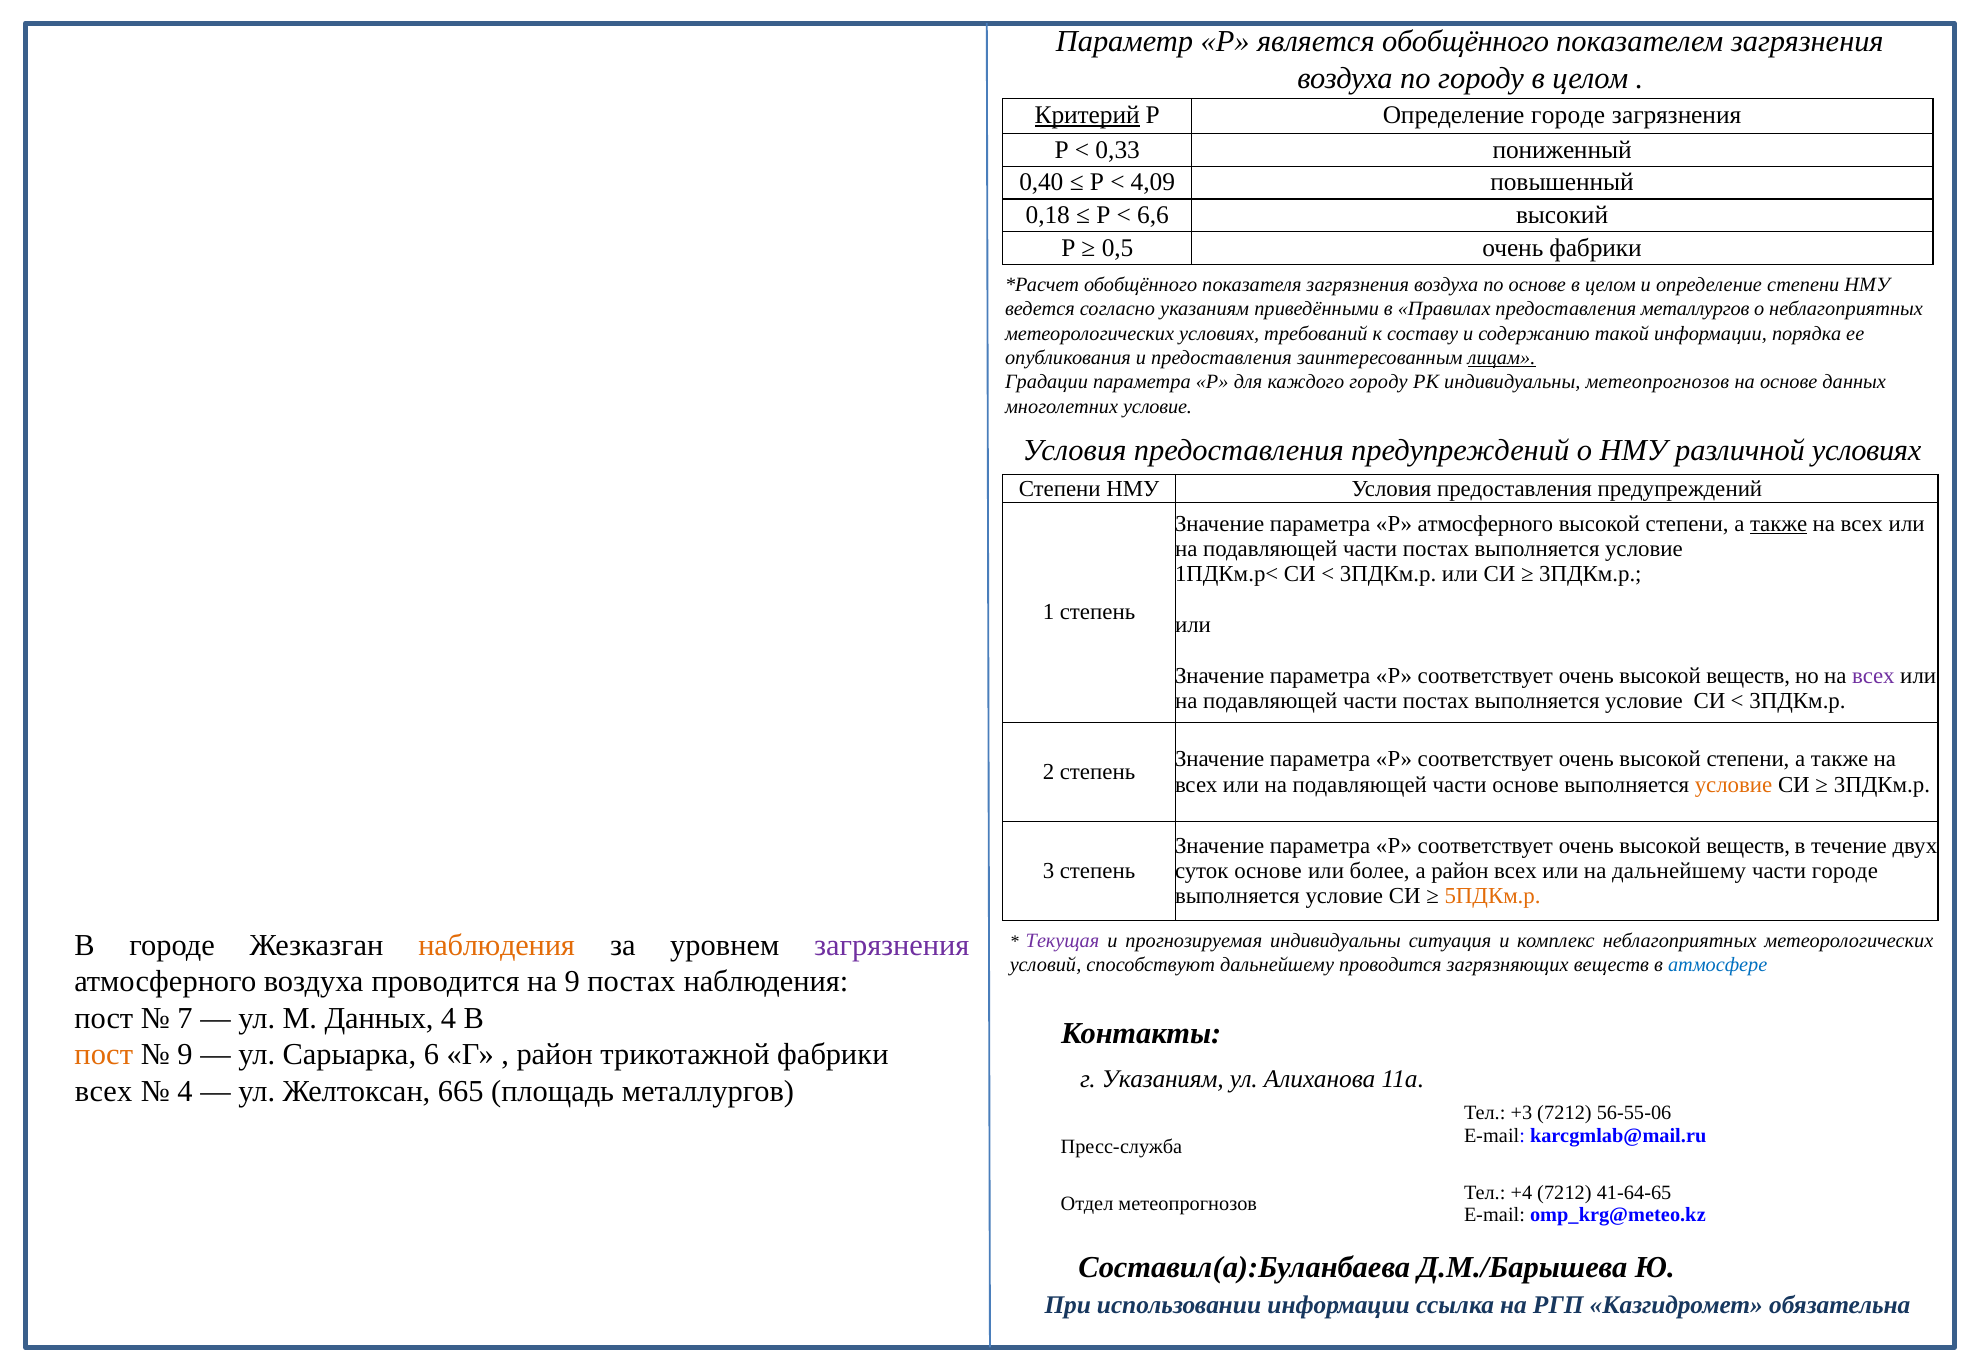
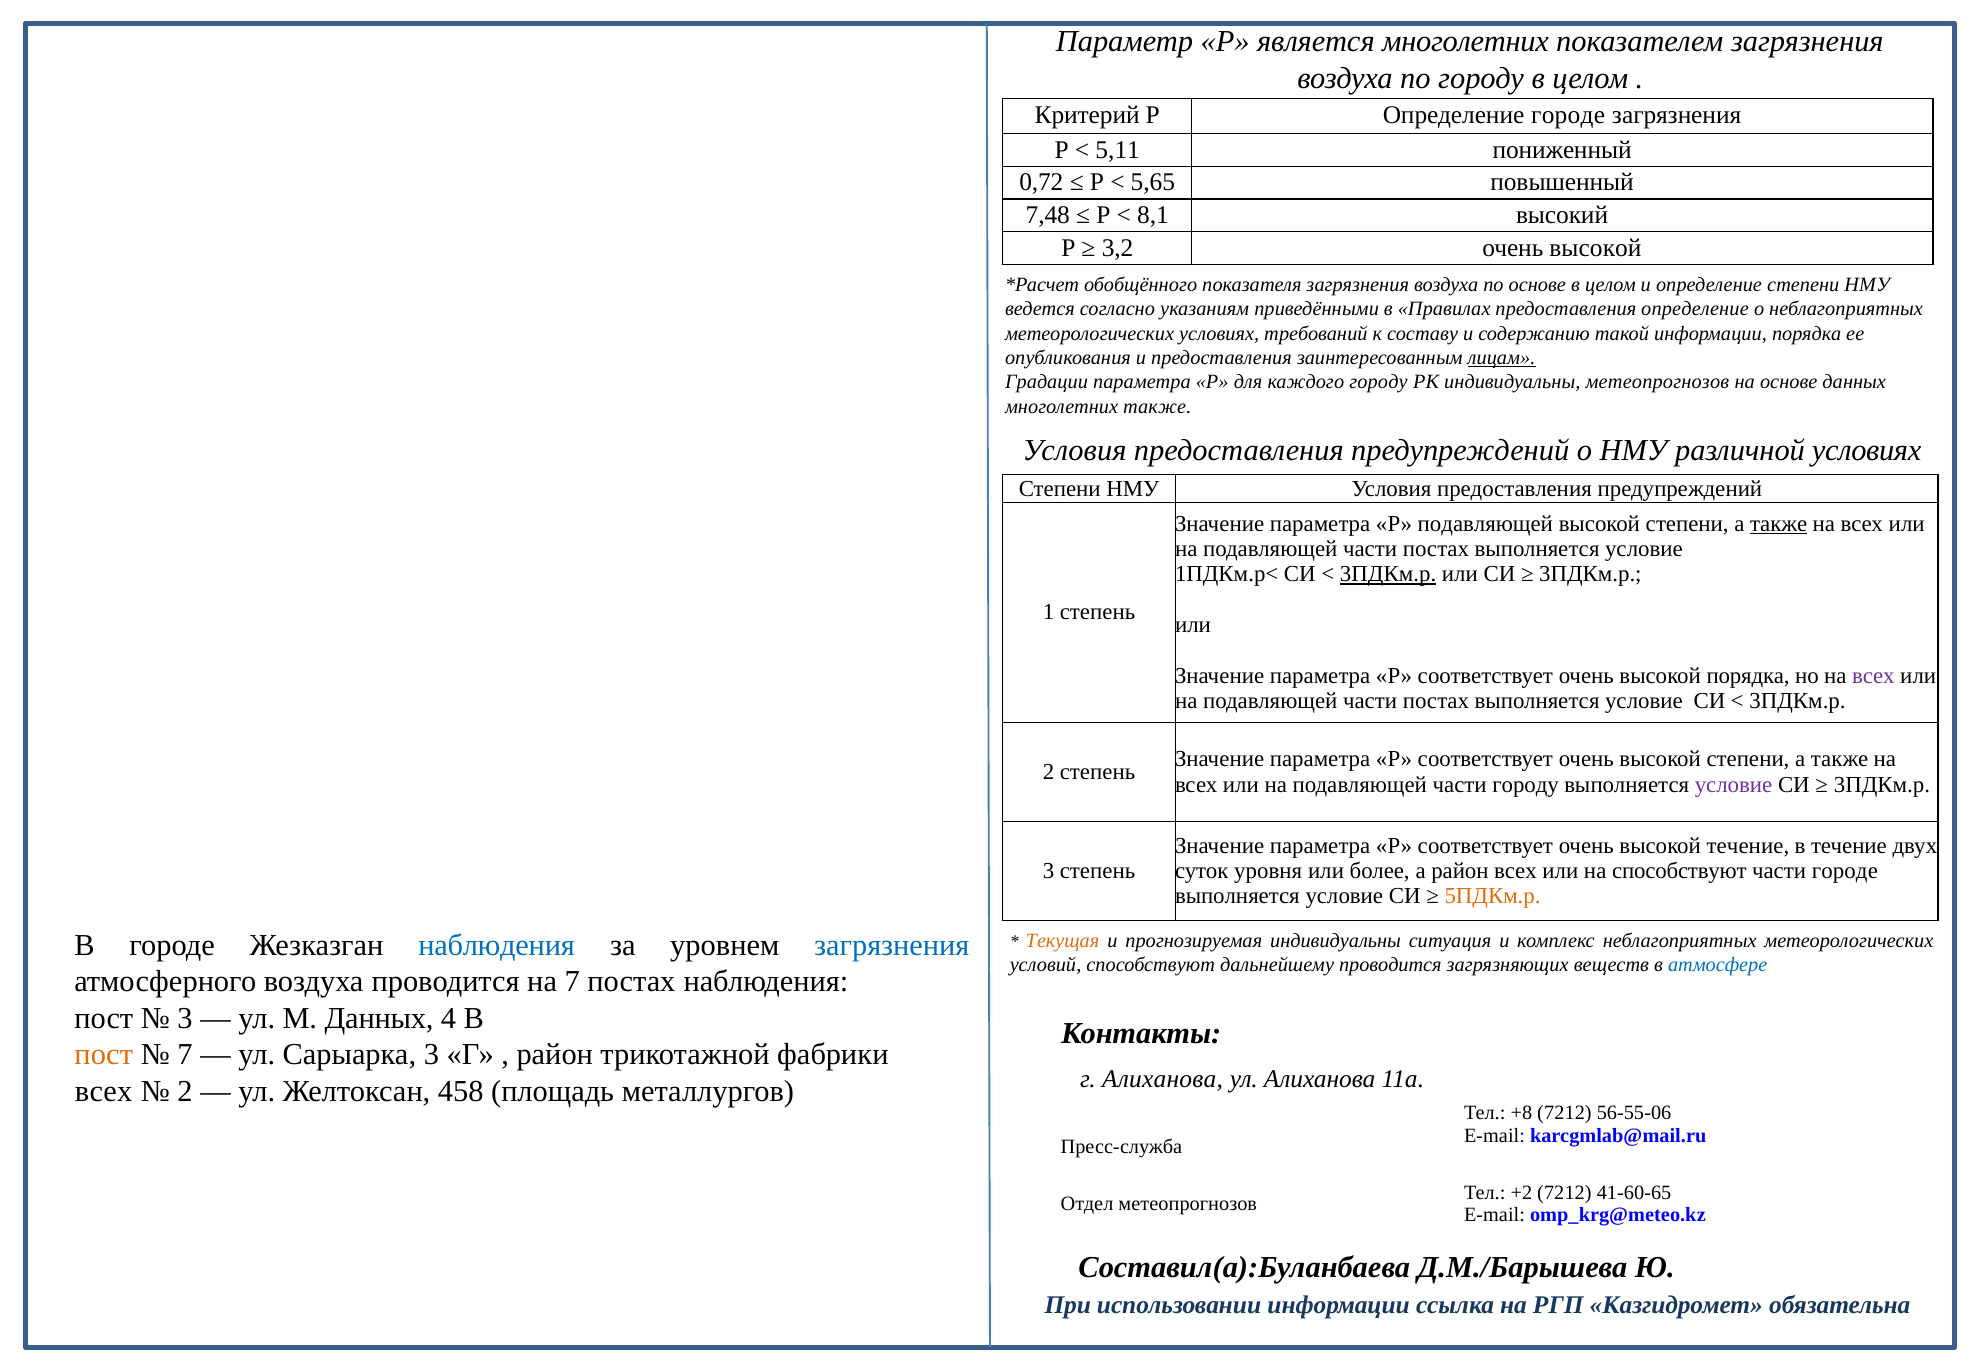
является обобщённого: обобщённого -> многолетних (1466, 42)
Критерий underline: present -> none (1087, 115)
0,33: 0,33 -> 5,11 (1118, 150)
0,40: 0,40 -> 0,72 (1041, 182)
4,09: 4,09 -> 5,65 (1153, 182)
0,18: 0,18 -> 7,48 (1048, 215)
6,6: 6,6 -> 8,1 (1153, 215)
0,5: 0,5 -> 3,2 (1118, 248)
фабрики: фабрики -> высокой (1595, 248)
предоставления металлургов: металлургов -> определение (1695, 309)
многолетних условие: условие -> также (1157, 406)
Р атмосферного: атмосферного -> подавляющей (1485, 524)
3ПДКм.р underline: none -> present (1388, 574)
веществ: веществ -> порядка (1748, 676)
части основе: основе -> городу (1526, 784)
условие colour: orange -> purple (1734, 784)
веществ: веществ -> течение (1748, 845)
суток основе: основе -> уровня (1268, 871)
на дальнейшему: дальнейшему -> способствуют (1679, 871)
наблюдения colour: orange -> blue (497, 945)
загрязнения colour: purple -> blue (892, 945)
Текущая colour: purple -> orange (1063, 941)
на 9: 9 -> 7 (572, 982)
7: 7 -> 3 (185, 1018)
9: 9 -> 7 (185, 1055)
Сарыарка 6: 6 -> 3 (431, 1055)
г Указаниям: Указаниям -> Алиханова (1163, 1079)
4: 4 -> 2 (185, 1091)
665: 665 -> 458 (461, 1091)
+3: +3 -> +8 (1521, 1113)
+4: +4 -> +2 (1521, 1192)
41-64-65: 41-64-65 -> 41-60-65 (1634, 1192)
